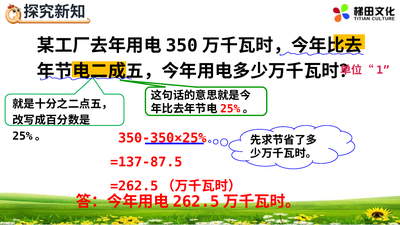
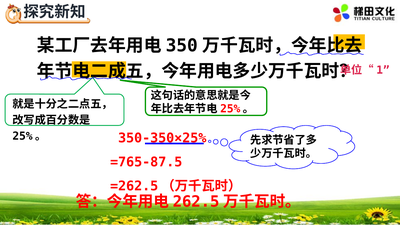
=137-87.5: =137-87.5 -> =765-87.5 (146, 162)
